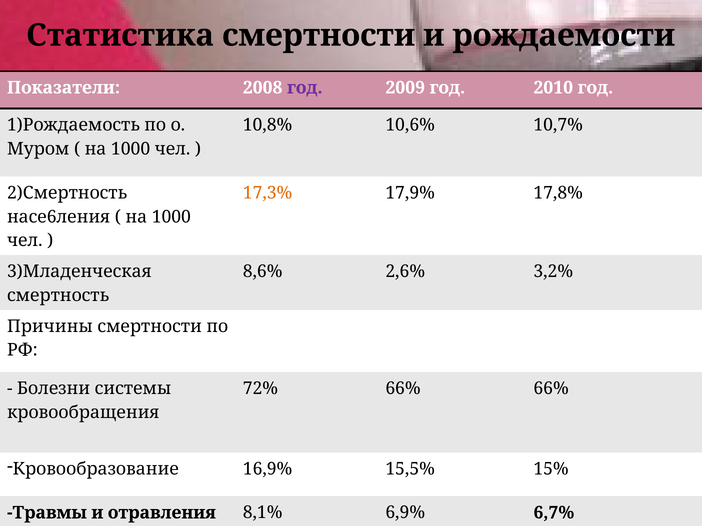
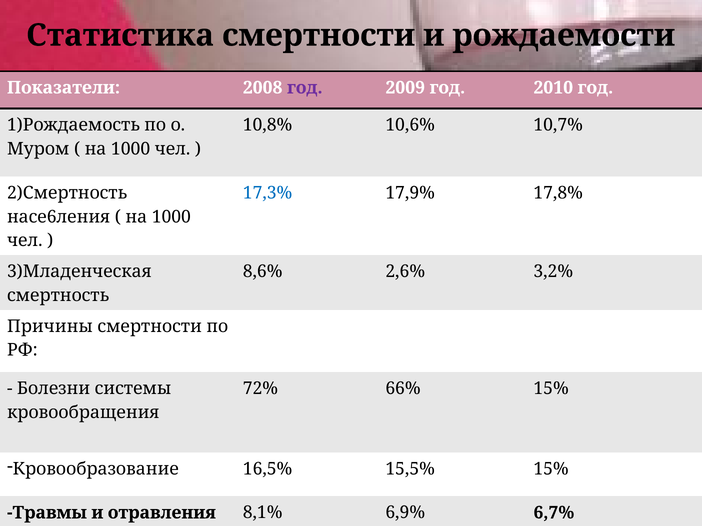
17,3% colour: orange -> blue (268, 193)
66% 66%: 66% -> 15% (551, 389)
16,9%: 16,9% -> 16,5% (268, 470)
